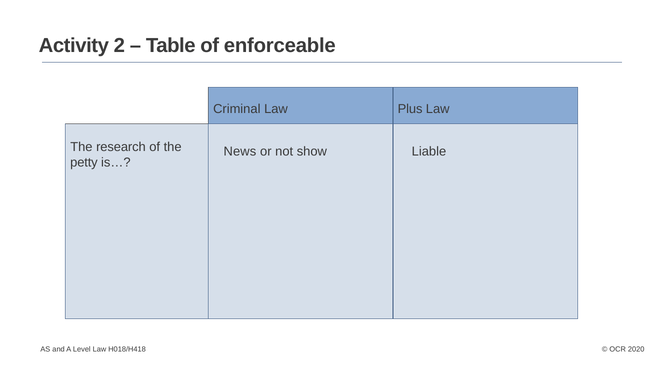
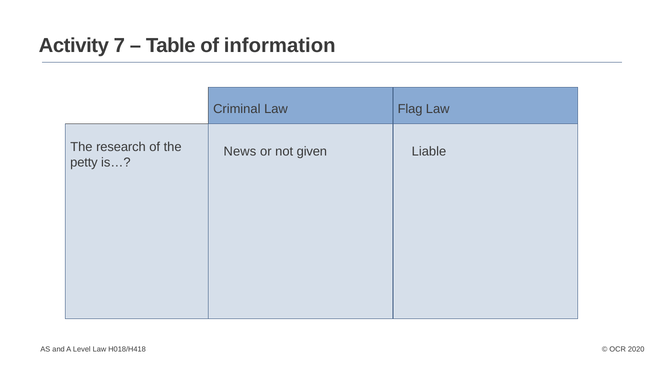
2: 2 -> 7 (119, 45)
enforceable: enforceable -> information (280, 45)
Plus: Plus -> Flag (410, 109)
show: show -> given (312, 152)
